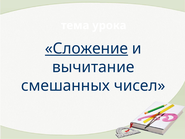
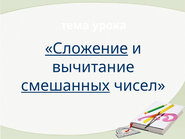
смешанных underline: none -> present (65, 86)
